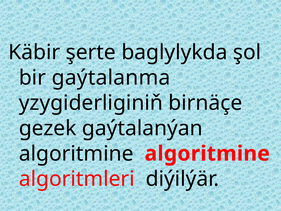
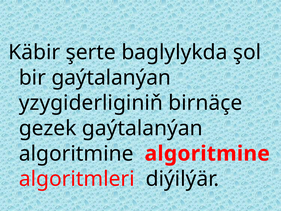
bir gaýtalanma: gaýtalanma -> gaýtalanýan (111, 78)
